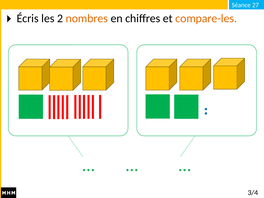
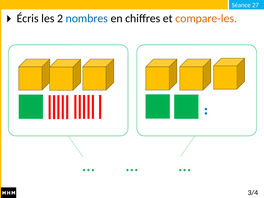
nombres colour: orange -> blue (87, 18)
